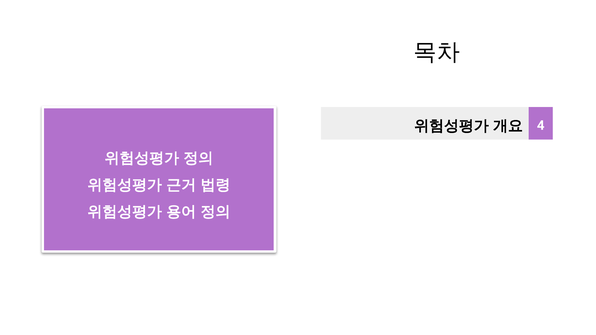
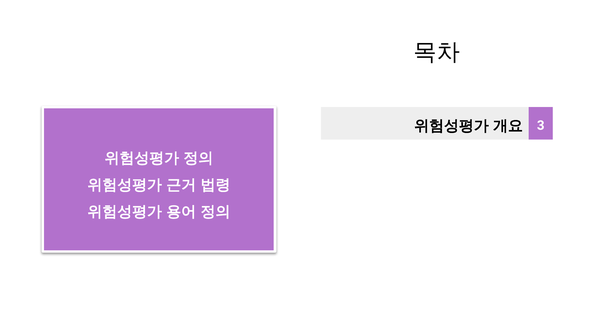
4: 4 -> 3 (541, 126)
